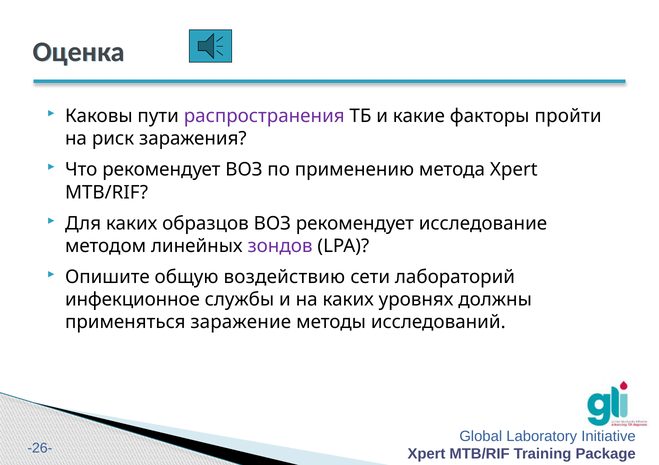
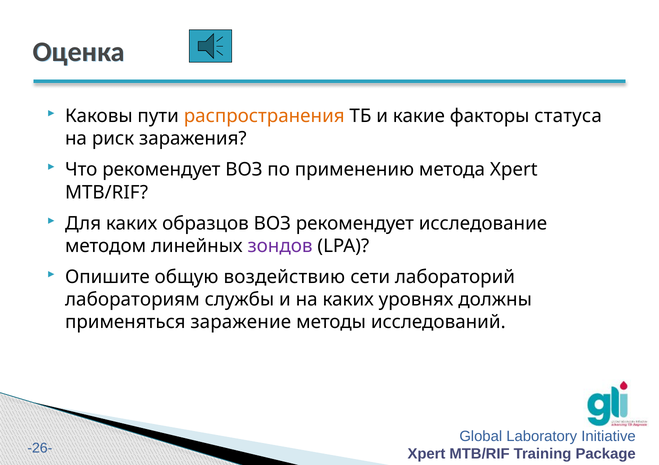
распространения colour: purple -> orange (264, 116)
пройти: пройти -> статуса (568, 116)
инфекционное: инфекционное -> лабораториям (132, 299)
